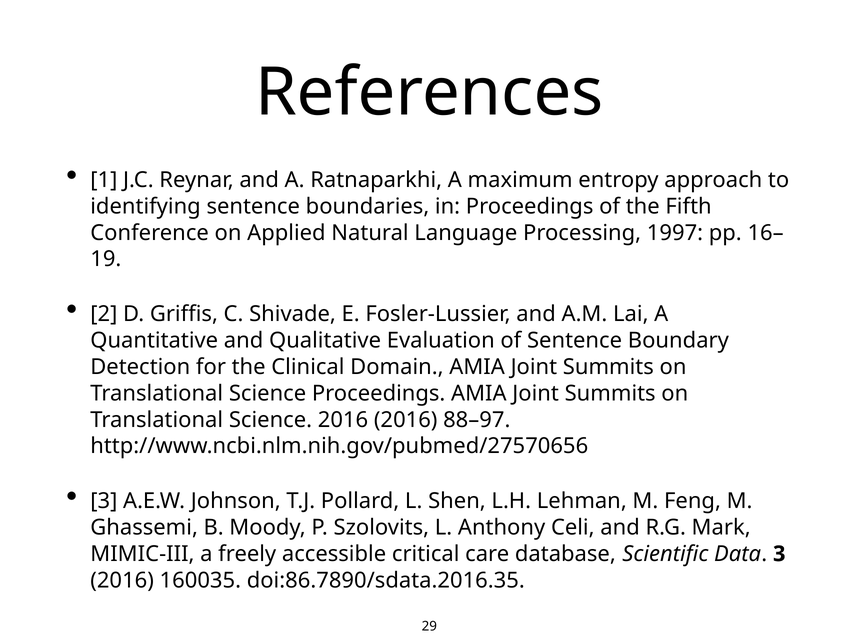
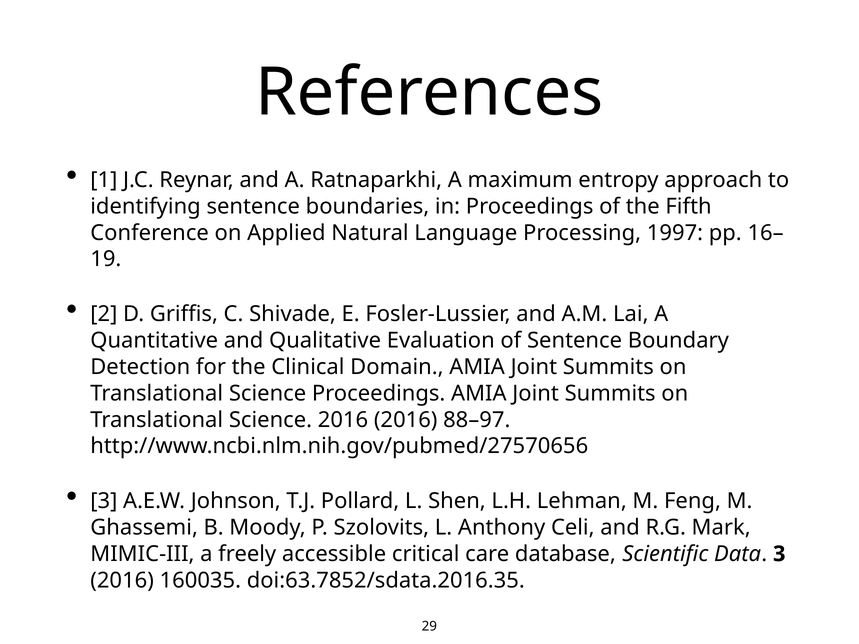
doi:86.7890/sdata.2016.35: doi:86.7890/sdata.2016.35 -> doi:63.7852/sdata.2016.35 (386, 581)
